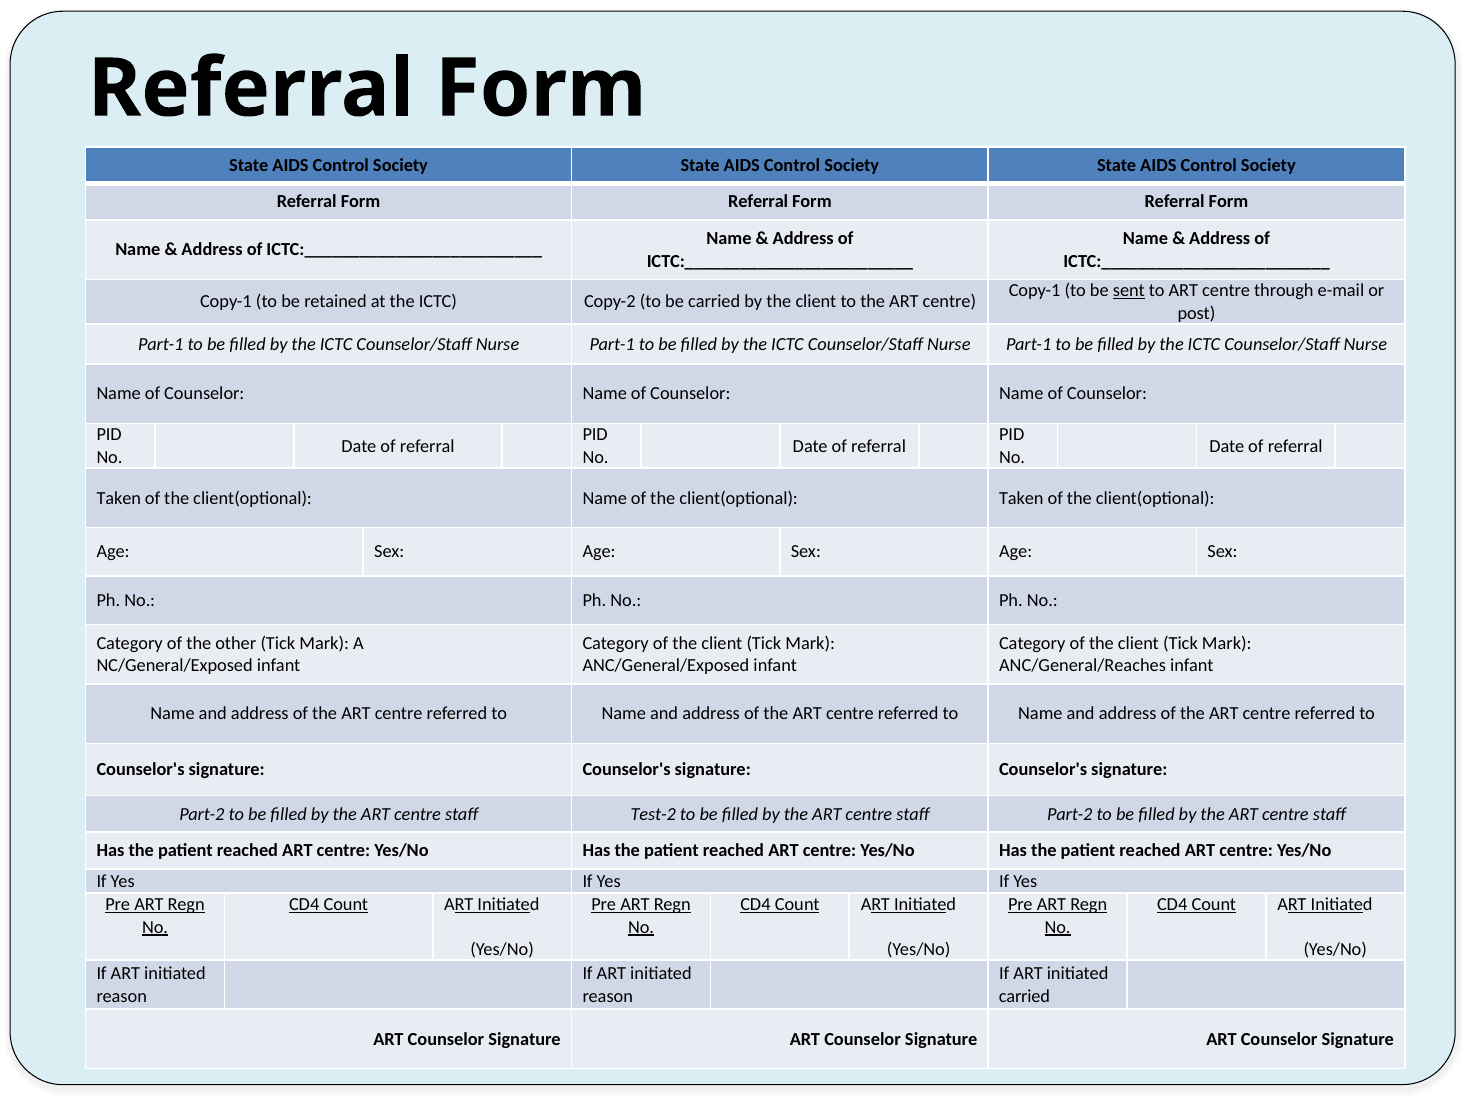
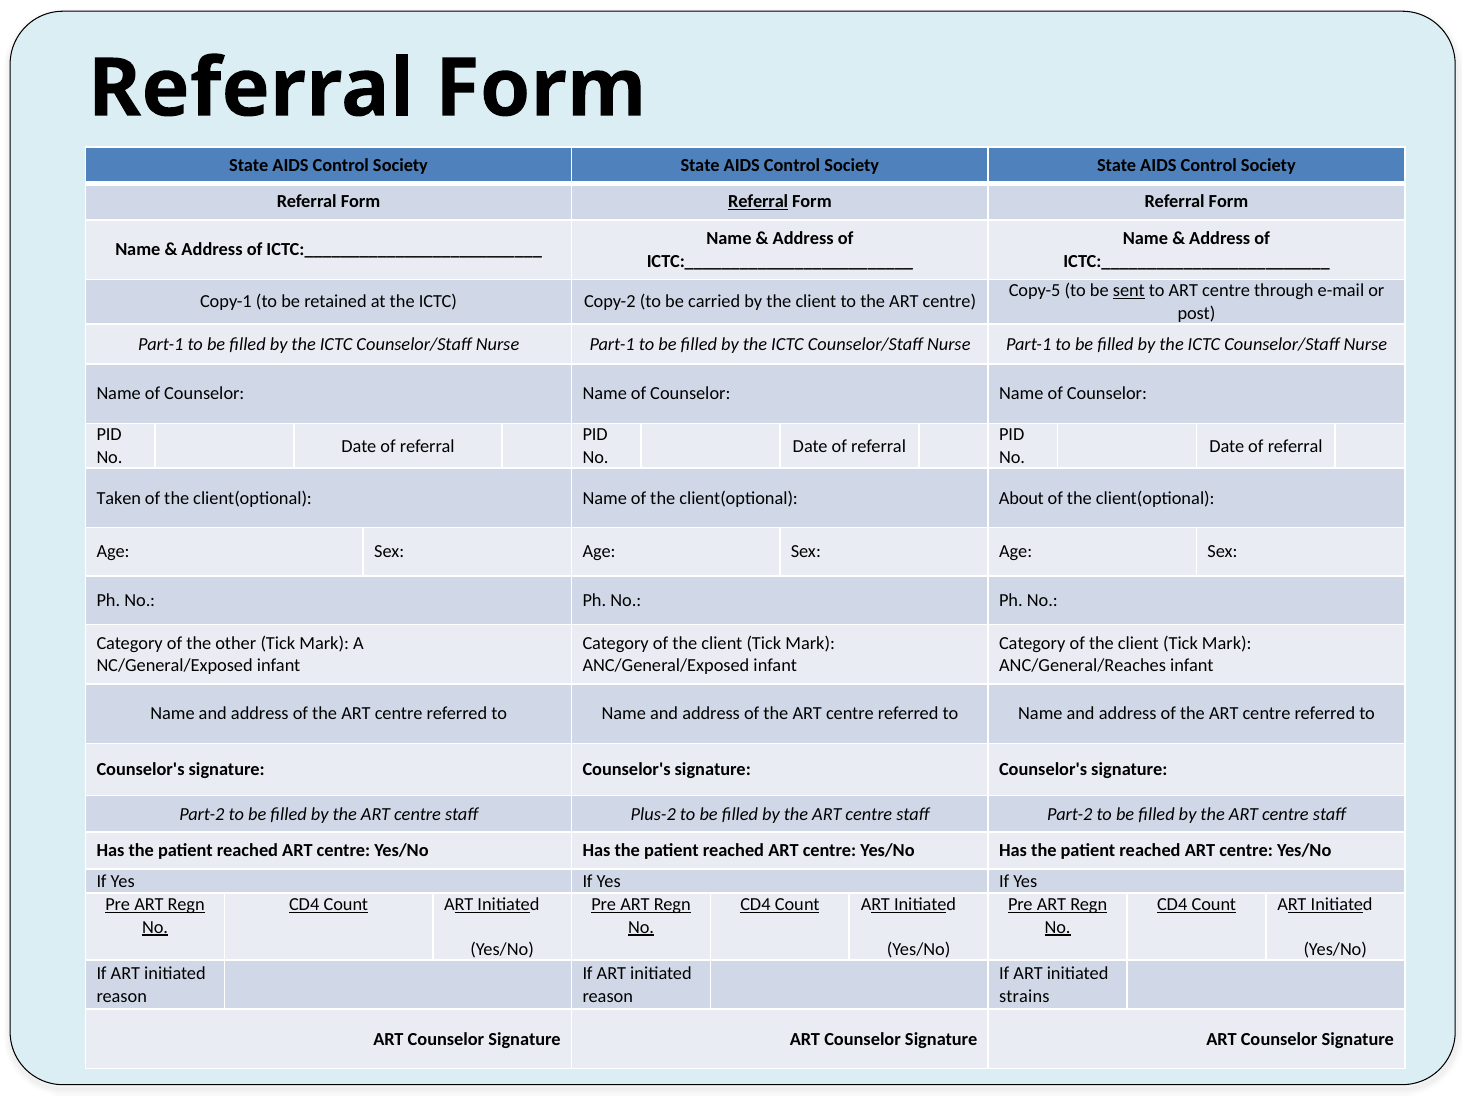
Referral underline: none -> present (758, 202)
Copy-1: Copy-1 -> Copy-5 (1035, 291)
client(optional Taken: Taken -> About (1021, 498)
Test-2: Test-2 -> Plus-2 (653, 814)
carried: carried -> strains (1024, 996)
